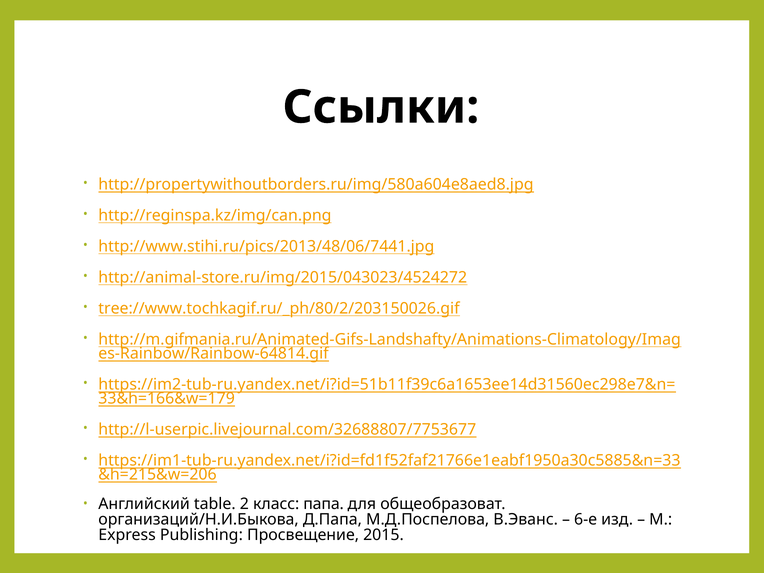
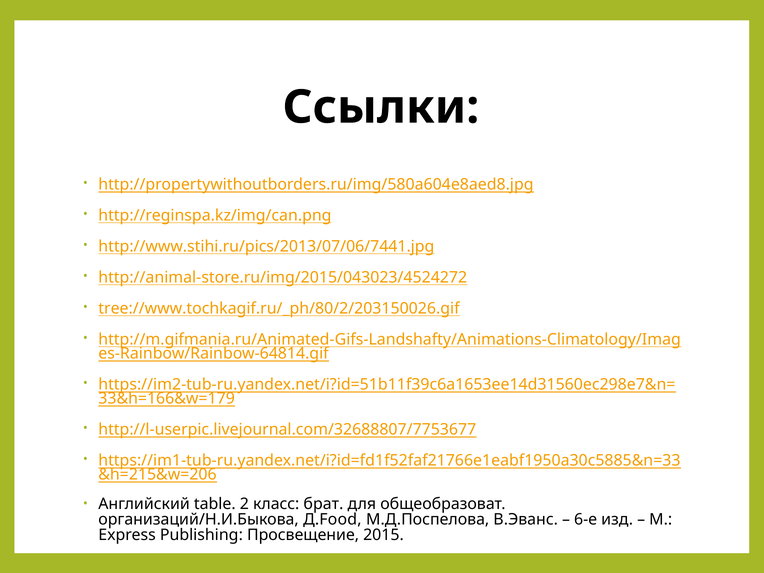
http://www.stihi.ru/pics/2013/48/06/7441.jpg: http://www.stihi.ru/pics/2013/48/06/7441.jpg -> http://www.stihi.ru/pics/2013/07/06/7441.jpg (266, 247)
папа: папа -> брат (323, 504)
Д.Папа: Д.Папа -> Д.Food (332, 519)
